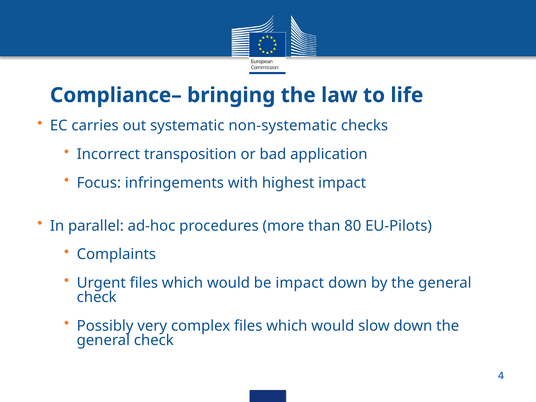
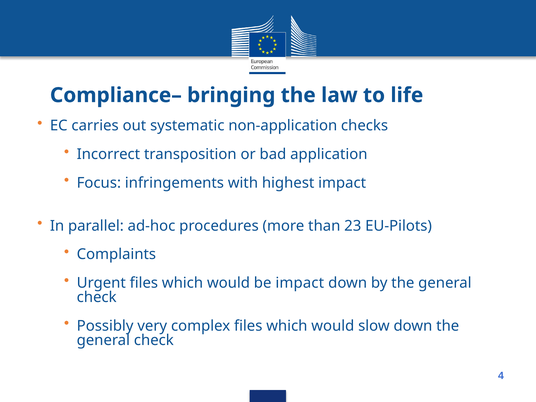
non-systematic: non-systematic -> non-application (283, 126)
80: 80 -> 23 (353, 226)
